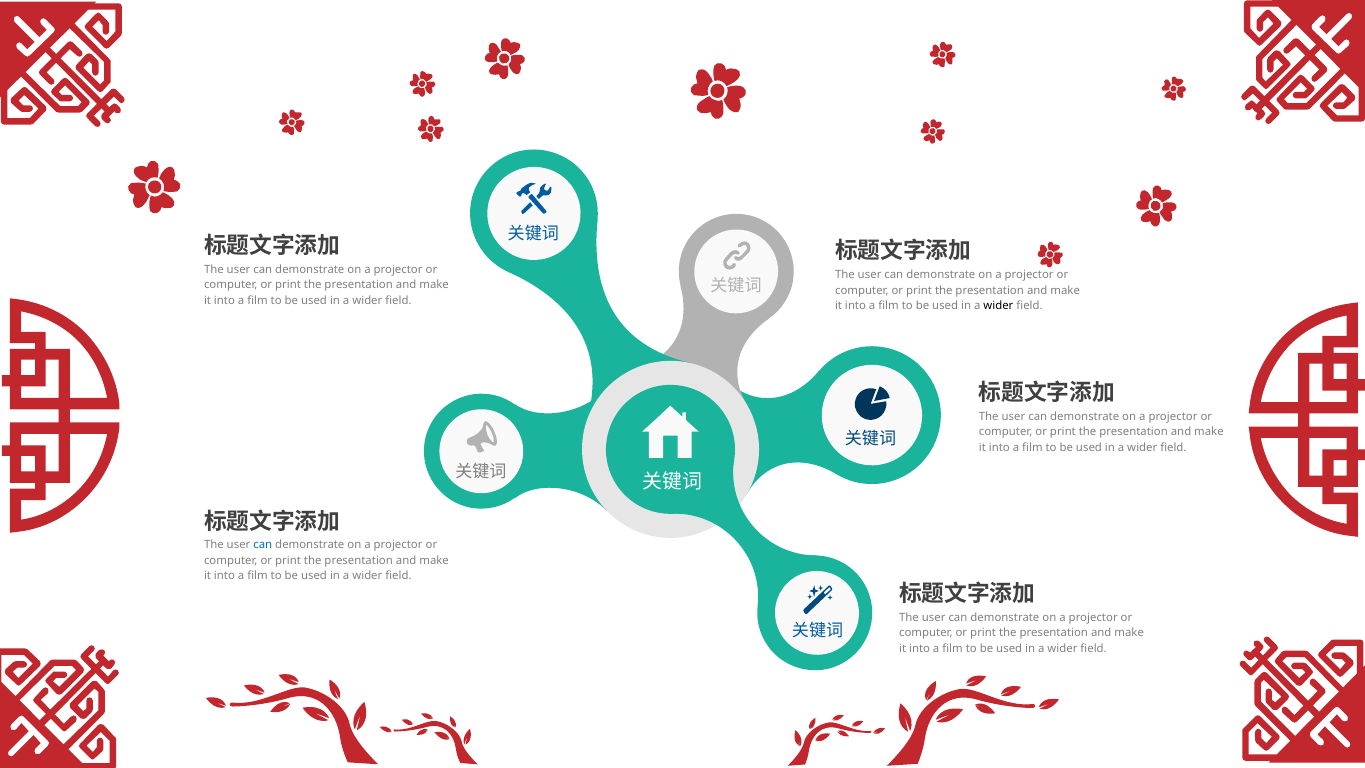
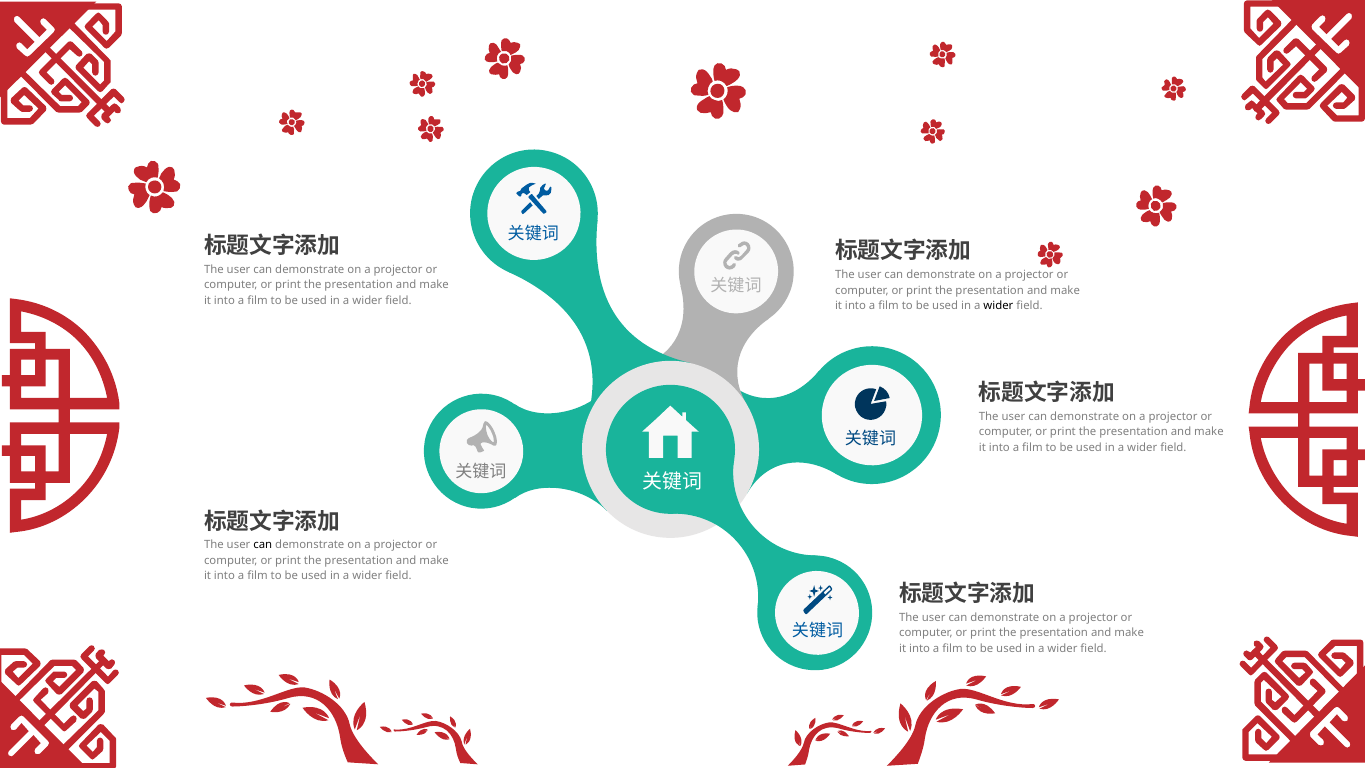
can colour: blue -> black (263, 545)
